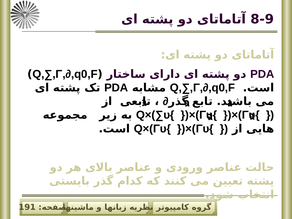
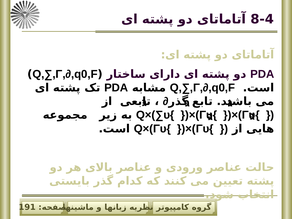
8-9: 8-9 -> 8-4 (262, 19)
